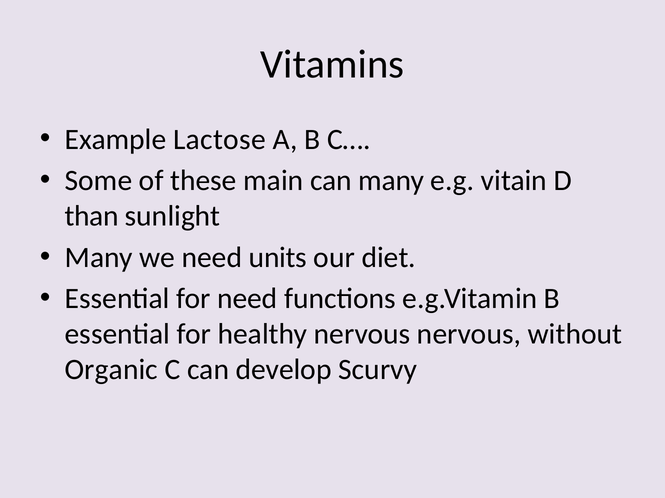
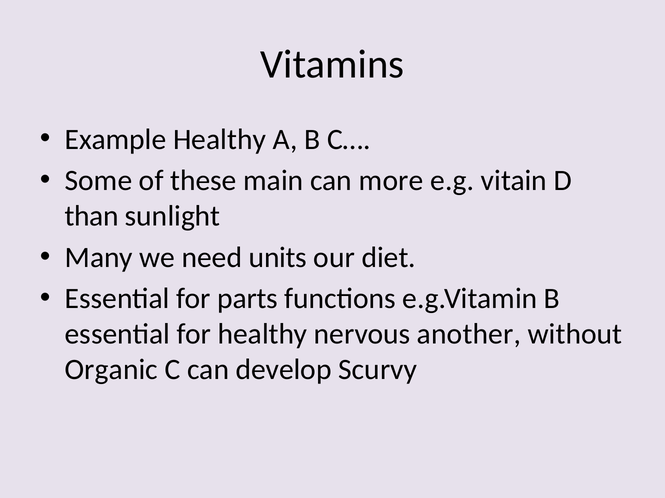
Example Lactose: Lactose -> Healthy (220, 140)
can many: many -> more (391, 181)
for need: need -> parts (248, 299)
nervous nervous: nervous -> another (469, 335)
